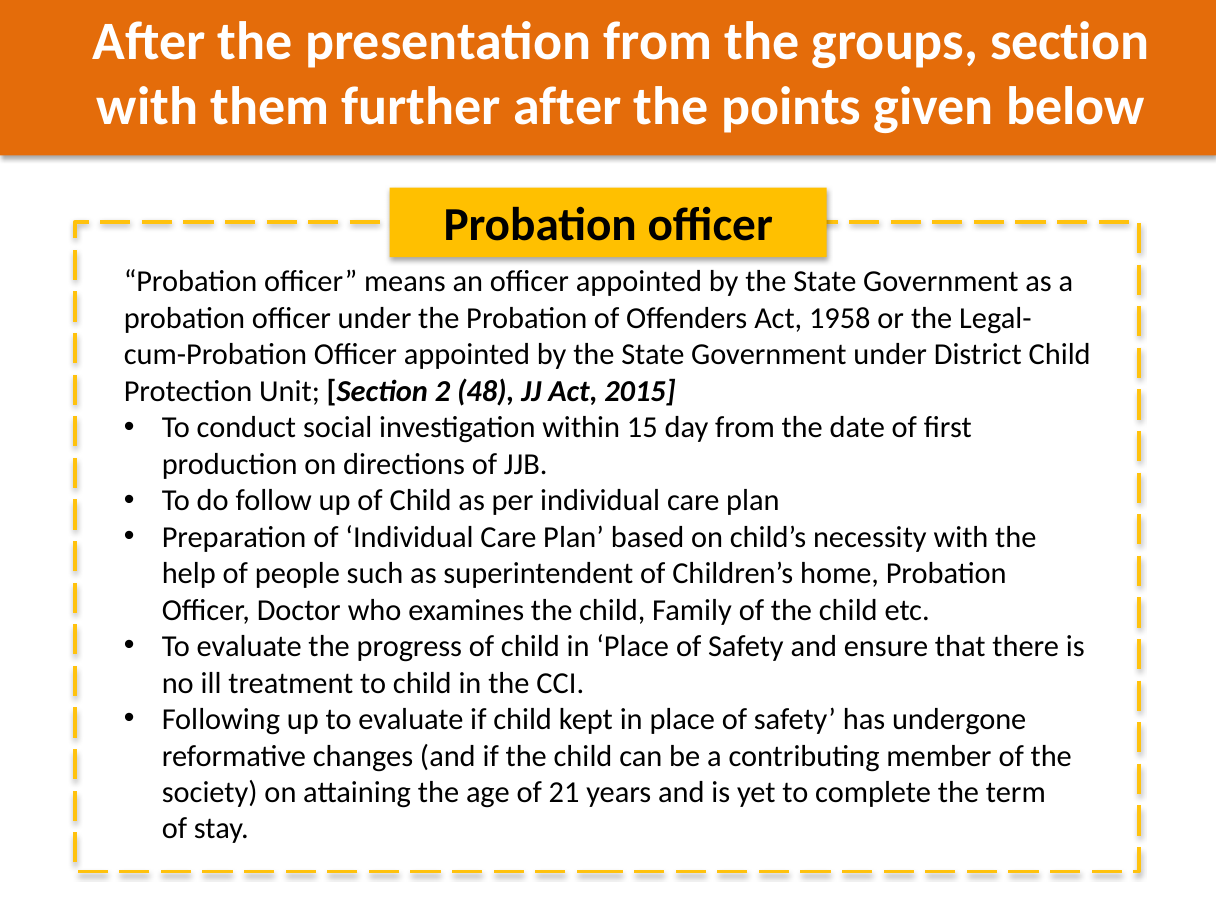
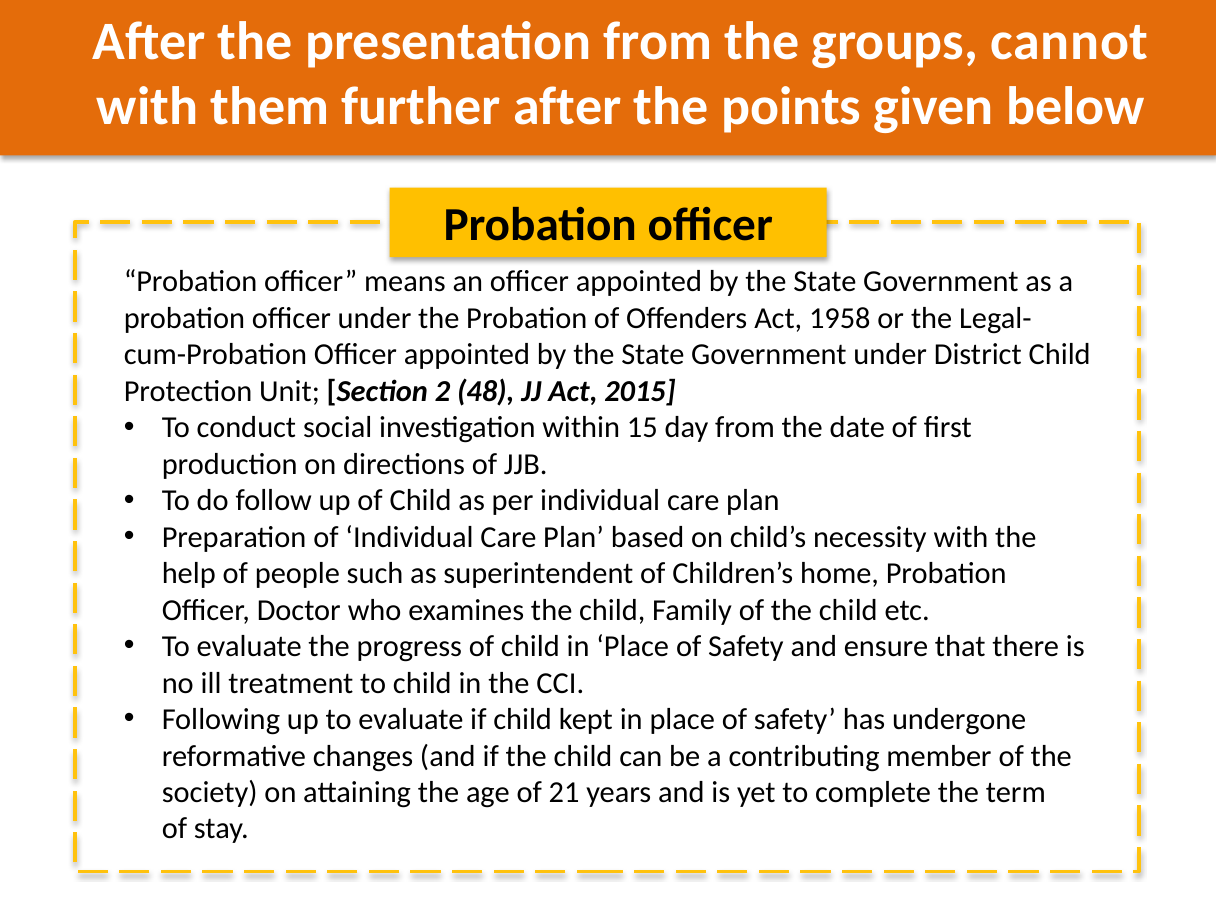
groups section: section -> cannot (1069, 42)
